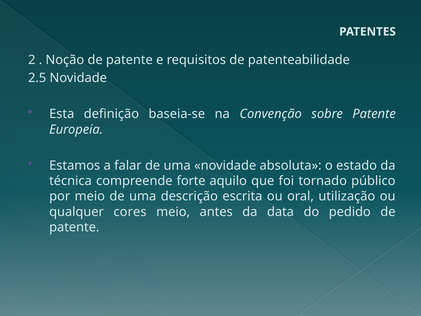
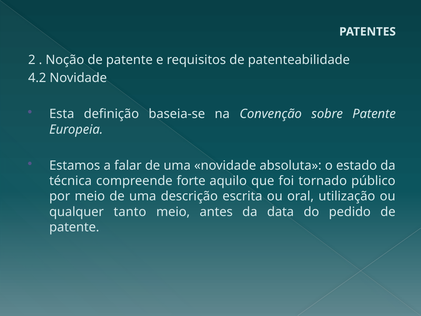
2.5: 2.5 -> 4.2 (37, 78)
cores: cores -> tanto (130, 212)
